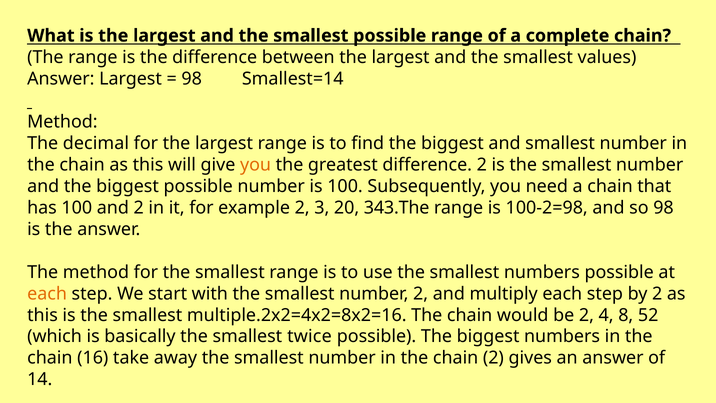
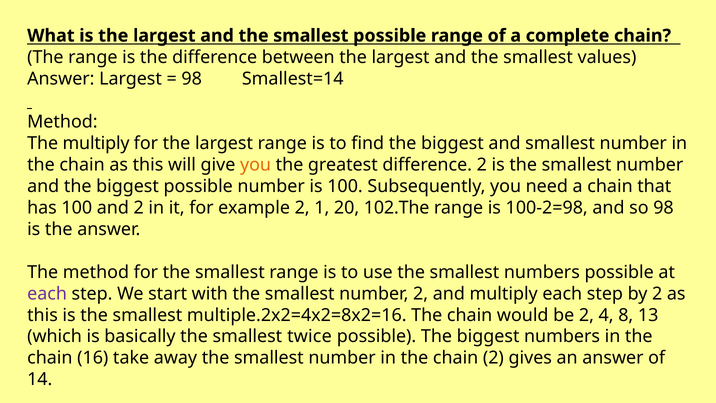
The decimal: decimal -> multiply (96, 143)
3: 3 -> 1 (322, 207)
343.The: 343.The -> 102.The (397, 207)
each colour: orange -> purple (47, 293)
52: 52 -> 13 (648, 315)
